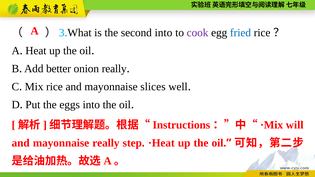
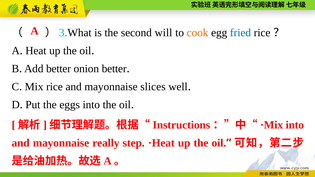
second into: into -> will (164, 33)
cook colour: purple -> orange (198, 33)
onion really: really -> better (114, 69)
will: will -> into (295, 125)
